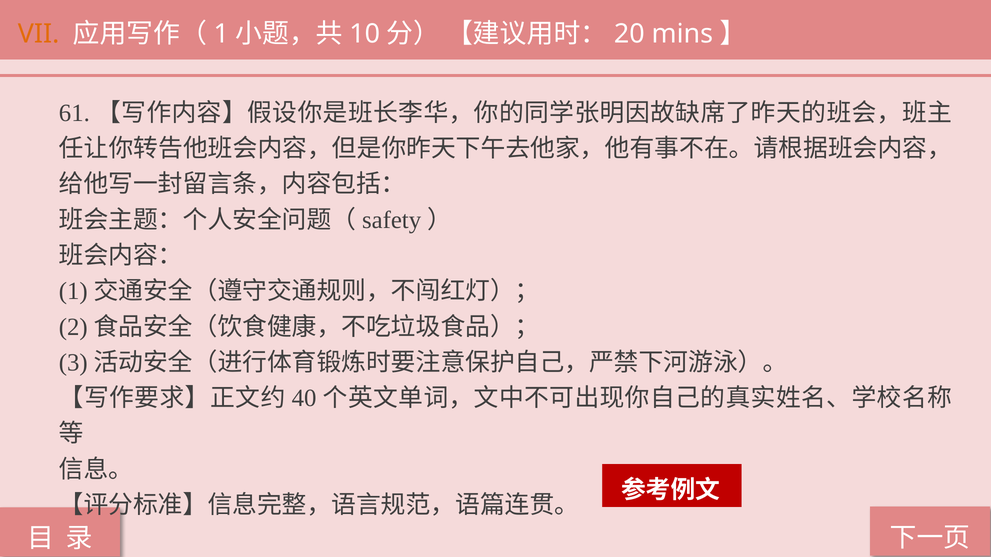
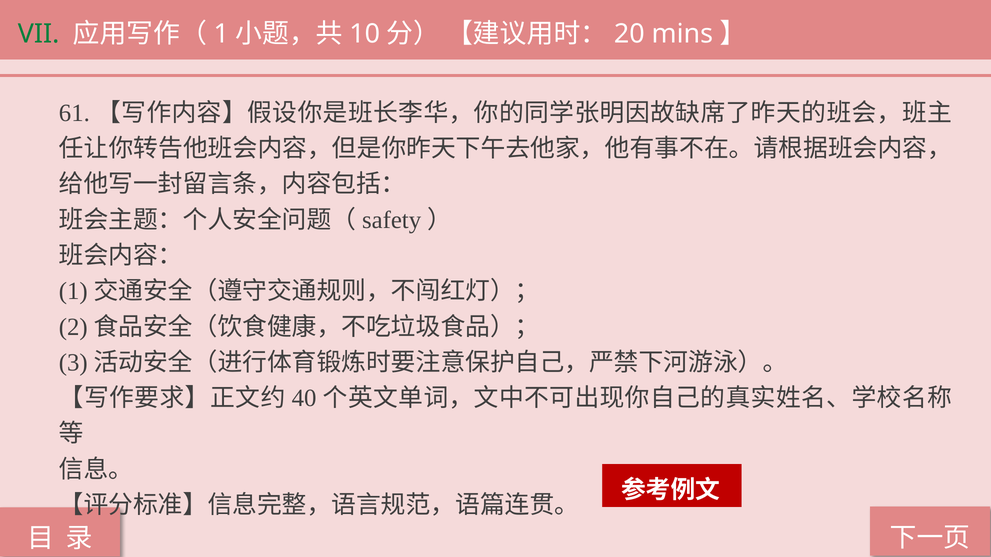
VII colour: orange -> green (39, 34)
